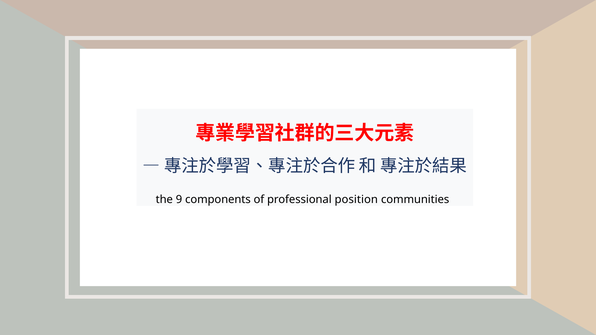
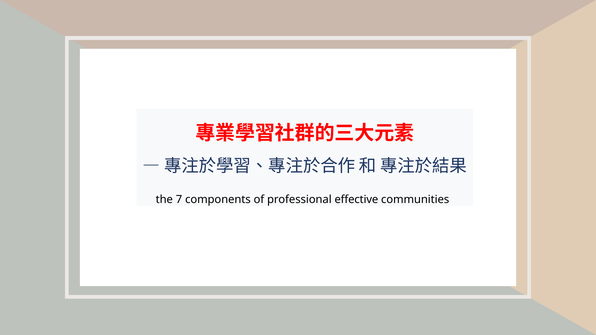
9: 9 -> 7 (179, 199)
position: position -> effective (356, 199)
